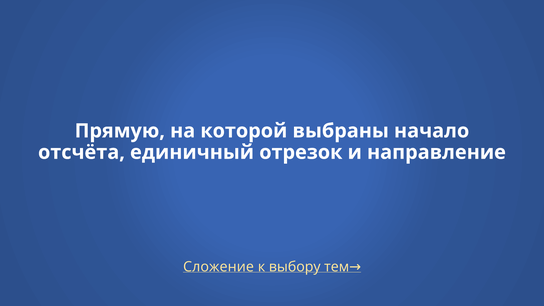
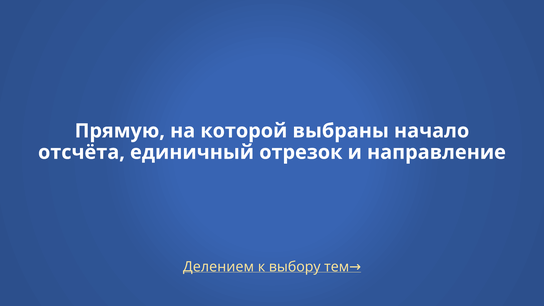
Сложение: Сложение -> Делением (219, 267)
